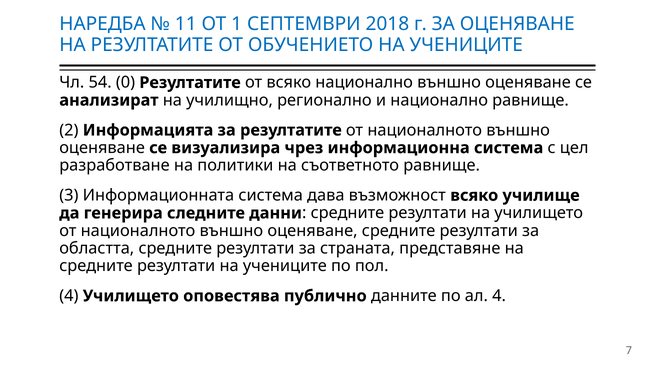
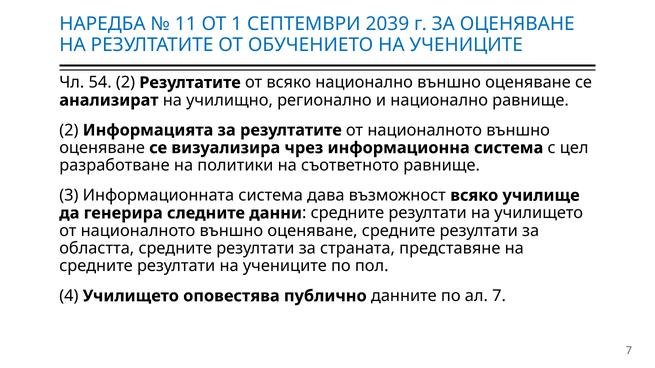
2018: 2018 -> 2039 (387, 24)
54 0: 0 -> 2 (125, 83)
ал 4: 4 -> 7 (499, 296)
